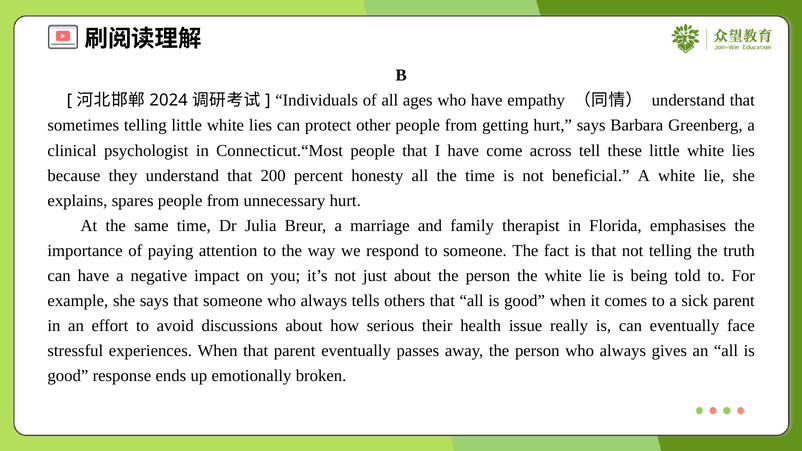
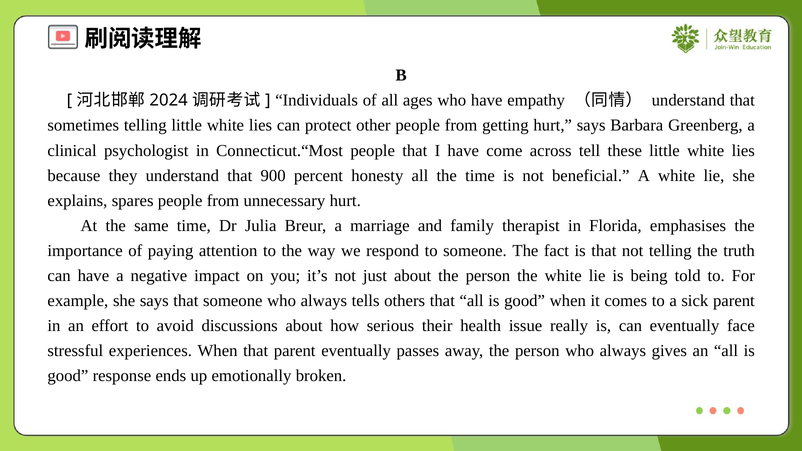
200: 200 -> 900 (273, 176)
